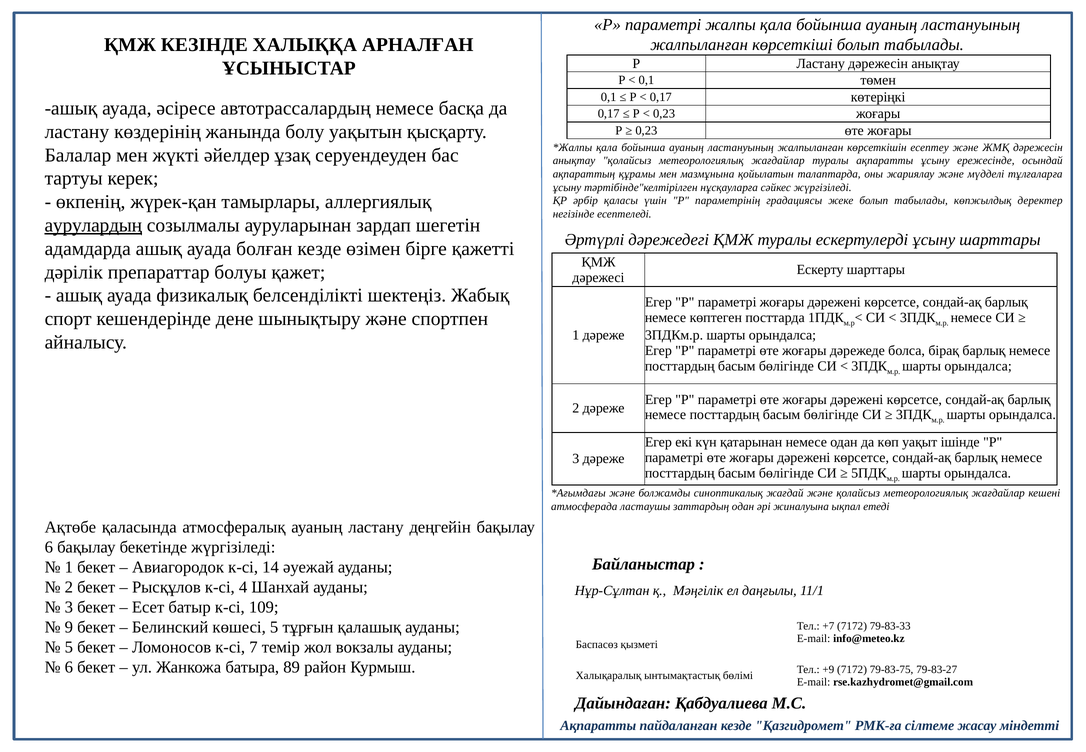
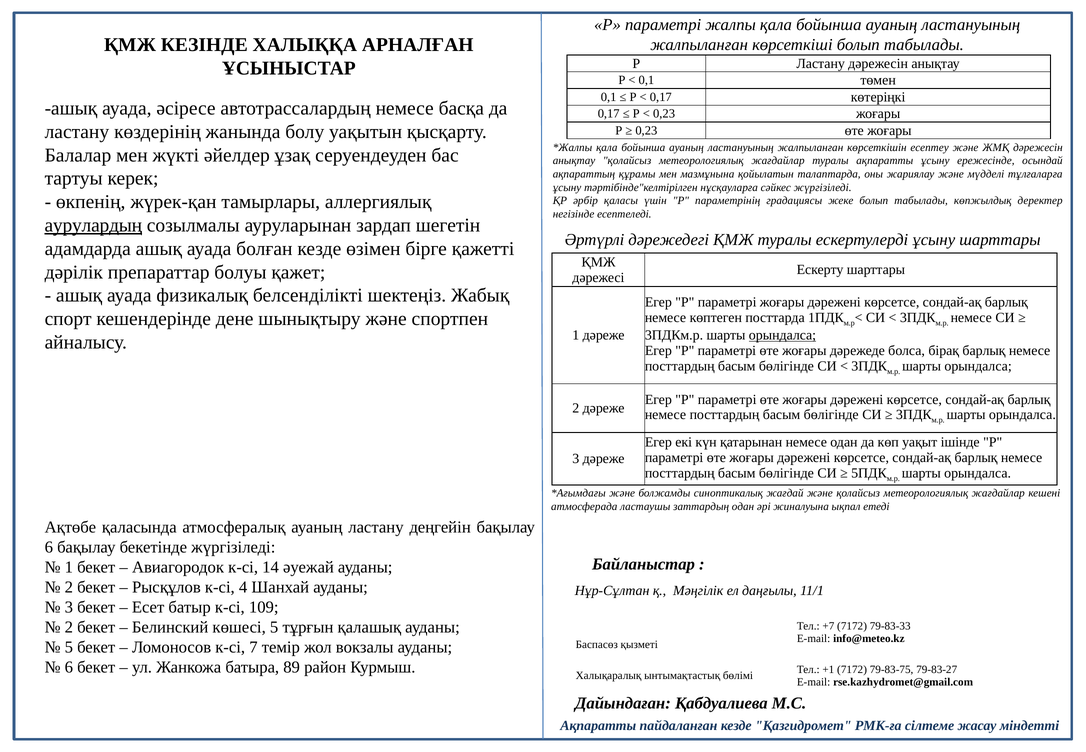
орындалса underline: none -> present (782, 335)
9: 9 -> 2 (69, 627)
+9: +9 -> +1 (828, 669)
